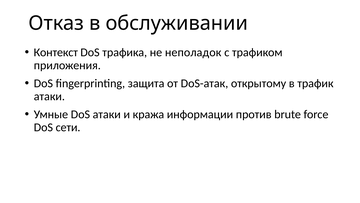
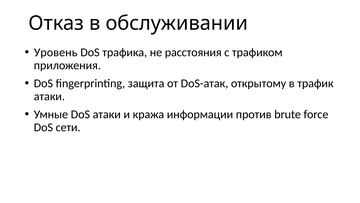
Контекст: Контекст -> Уровень (56, 52)
неполадок: неполадок -> расстояния (193, 52)
